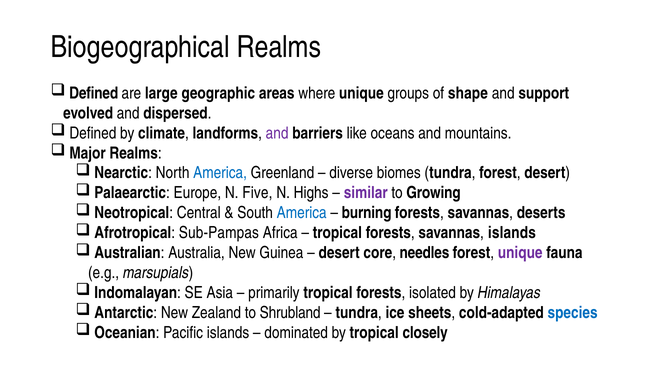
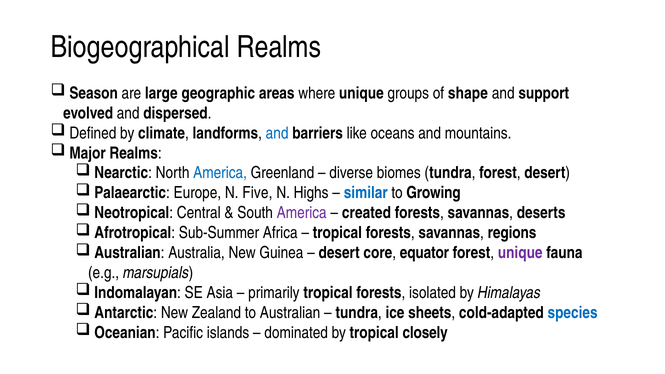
Defined: Defined -> Season (94, 93)
and colour: purple -> blue (277, 133)
similar colour: purple -> blue (366, 193)
America colour: blue -> purple (302, 213)
burning: burning -> created (366, 213)
Sub-Pampas: Sub-Pampas -> Sub-Summer (219, 233)
savannas islands: islands -> regions (512, 233)
needles: needles -> equator (424, 253)
to Shrubland: Shrubland -> Australian (290, 313)
